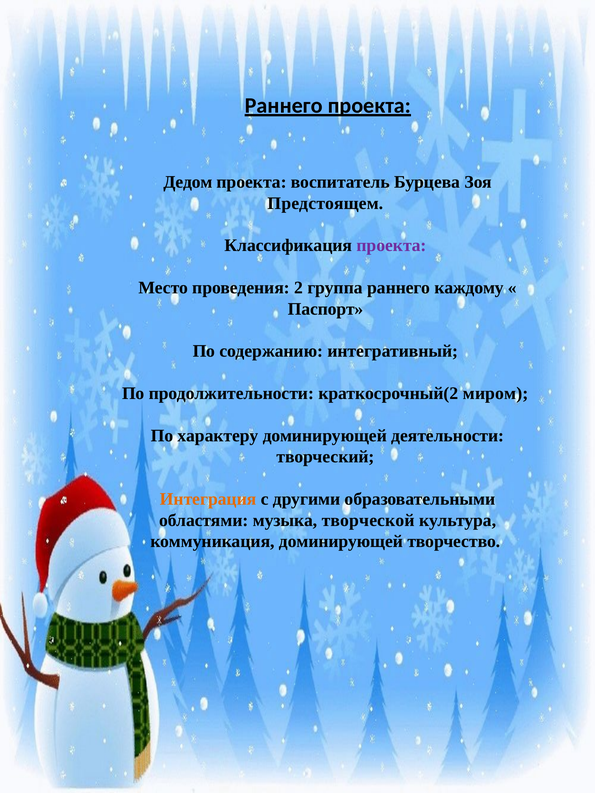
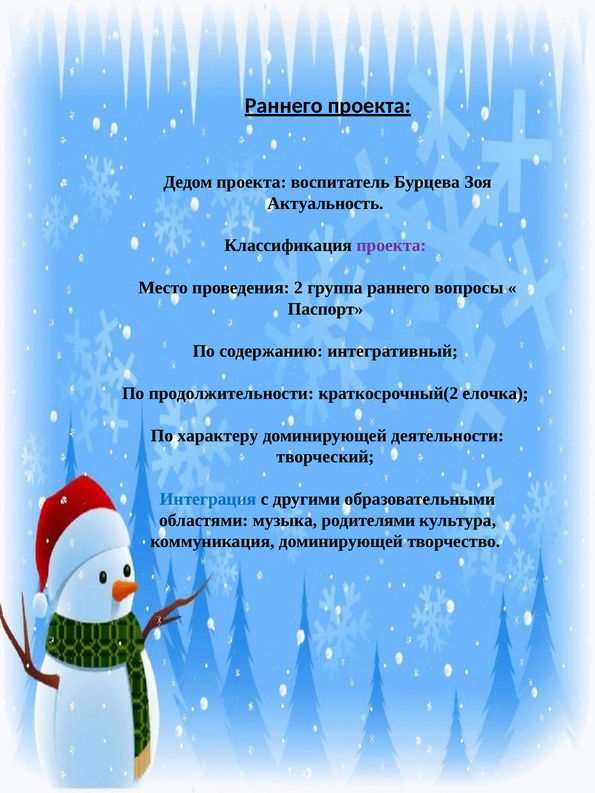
Предстоящем: Предстоящем -> Актуальность (326, 203)
каждому: каждому -> вопросы (469, 288)
миром: миром -> елочка (496, 394)
Интеграция colour: orange -> blue (208, 499)
творческой: творческой -> родителями (368, 520)
